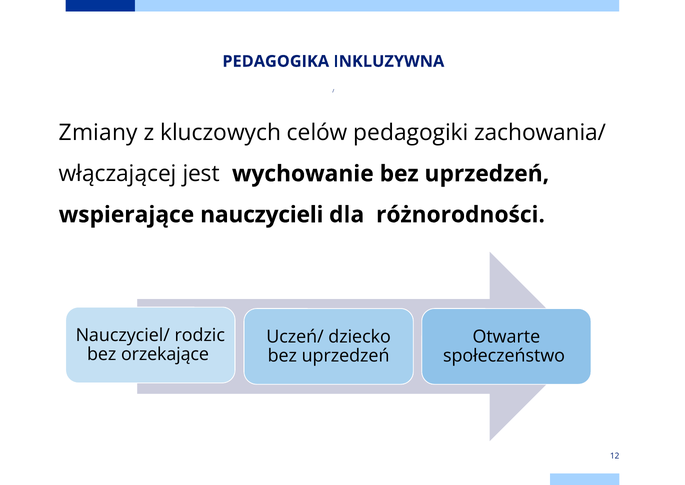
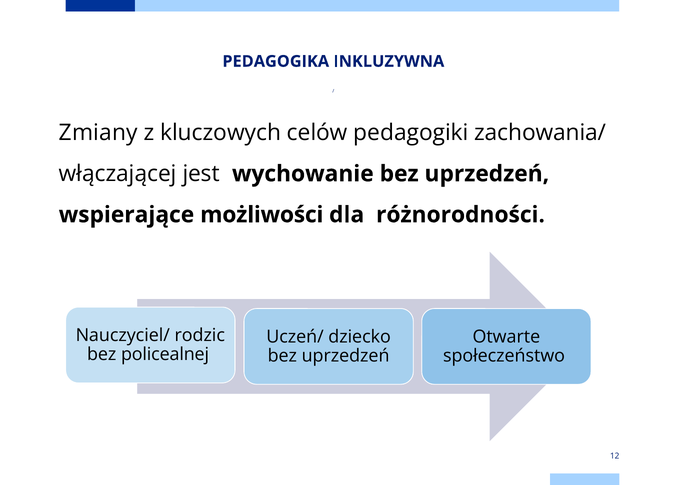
nauczycieli: nauczycieli -> możliwości (262, 214)
orzekające: orzekające -> policealnej (165, 354)
